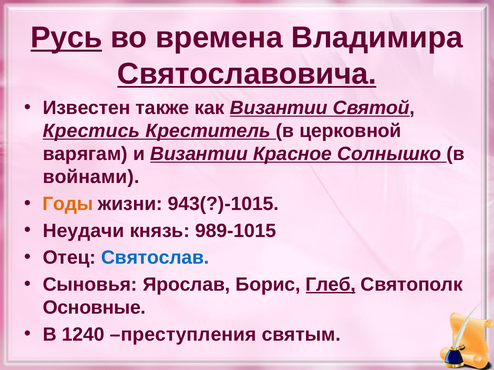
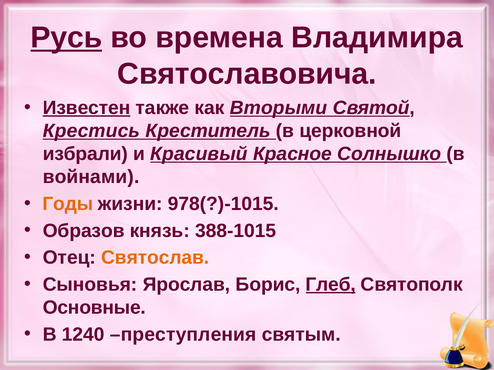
Святославовича underline: present -> none (247, 74)
Известен underline: none -> present (87, 108)
как Византии: Византии -> Вторыми (279, 108)
варягам: варягам -> избрали (85, 154)
и Византии: Византии -> Красивый (199, 154)
943(?)-1015: 943(?)-1015 -> 978(?)-1015 (223, 204)
Неудачи: Неудачи -> Образов (84, 231)
989-1015: 989-1015 -> 388-1015 (236, 231)
Святослав colour: blue -> orange (155, 258)
